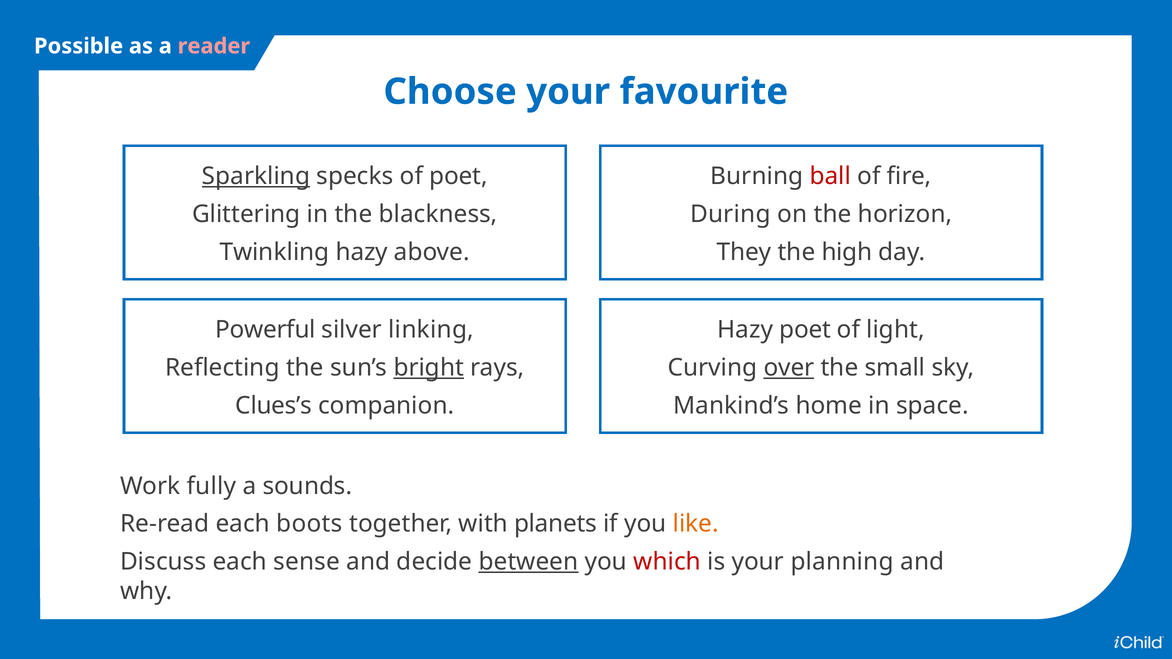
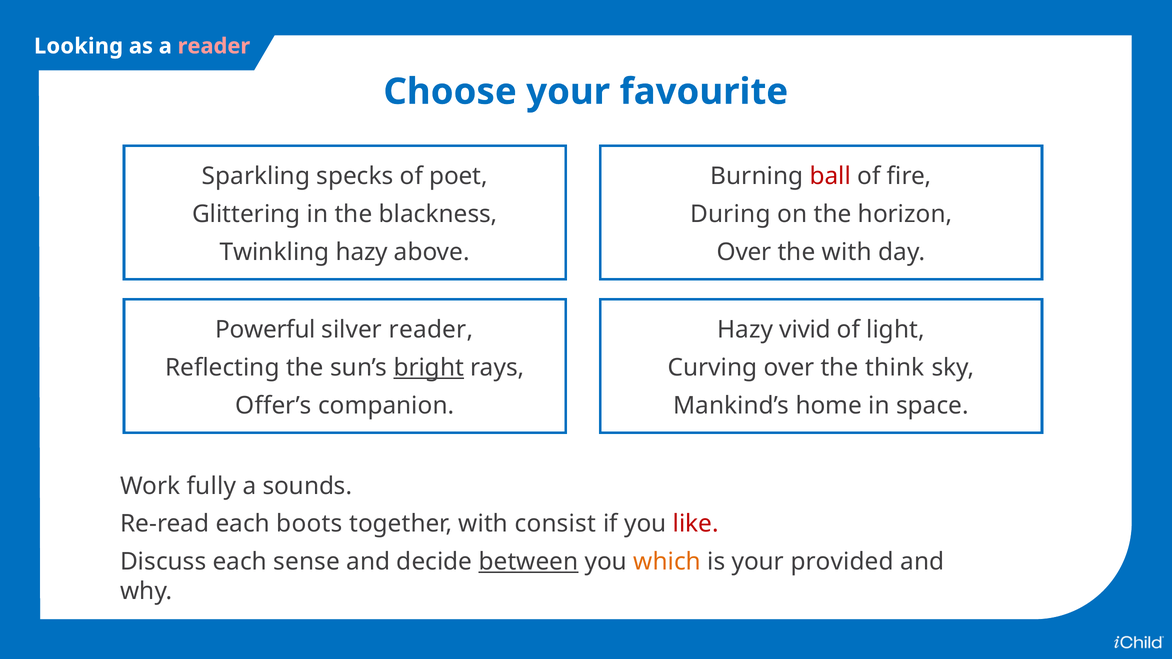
Possible: Possible -> Looking (78, 46)
Sparkling underline: present -> none (256, 176)
They: They -> Over (744, 252)
the high: high -> with (847, 252)
silver linking: linking -> reader (431, 330)
Hazy poet: poet -> vivid (805, 330)
over underline: present -> none (789, 368)
small: small -> think (895, 368)
Clues’s: Clues’s -> Offer’s (274, 406)
planets: planets -> consist (555, 524)
like colour: orange -> red (696, 524)
which colour: red -> orange (667, 562)
planning: planning -> provided (842, 562)
